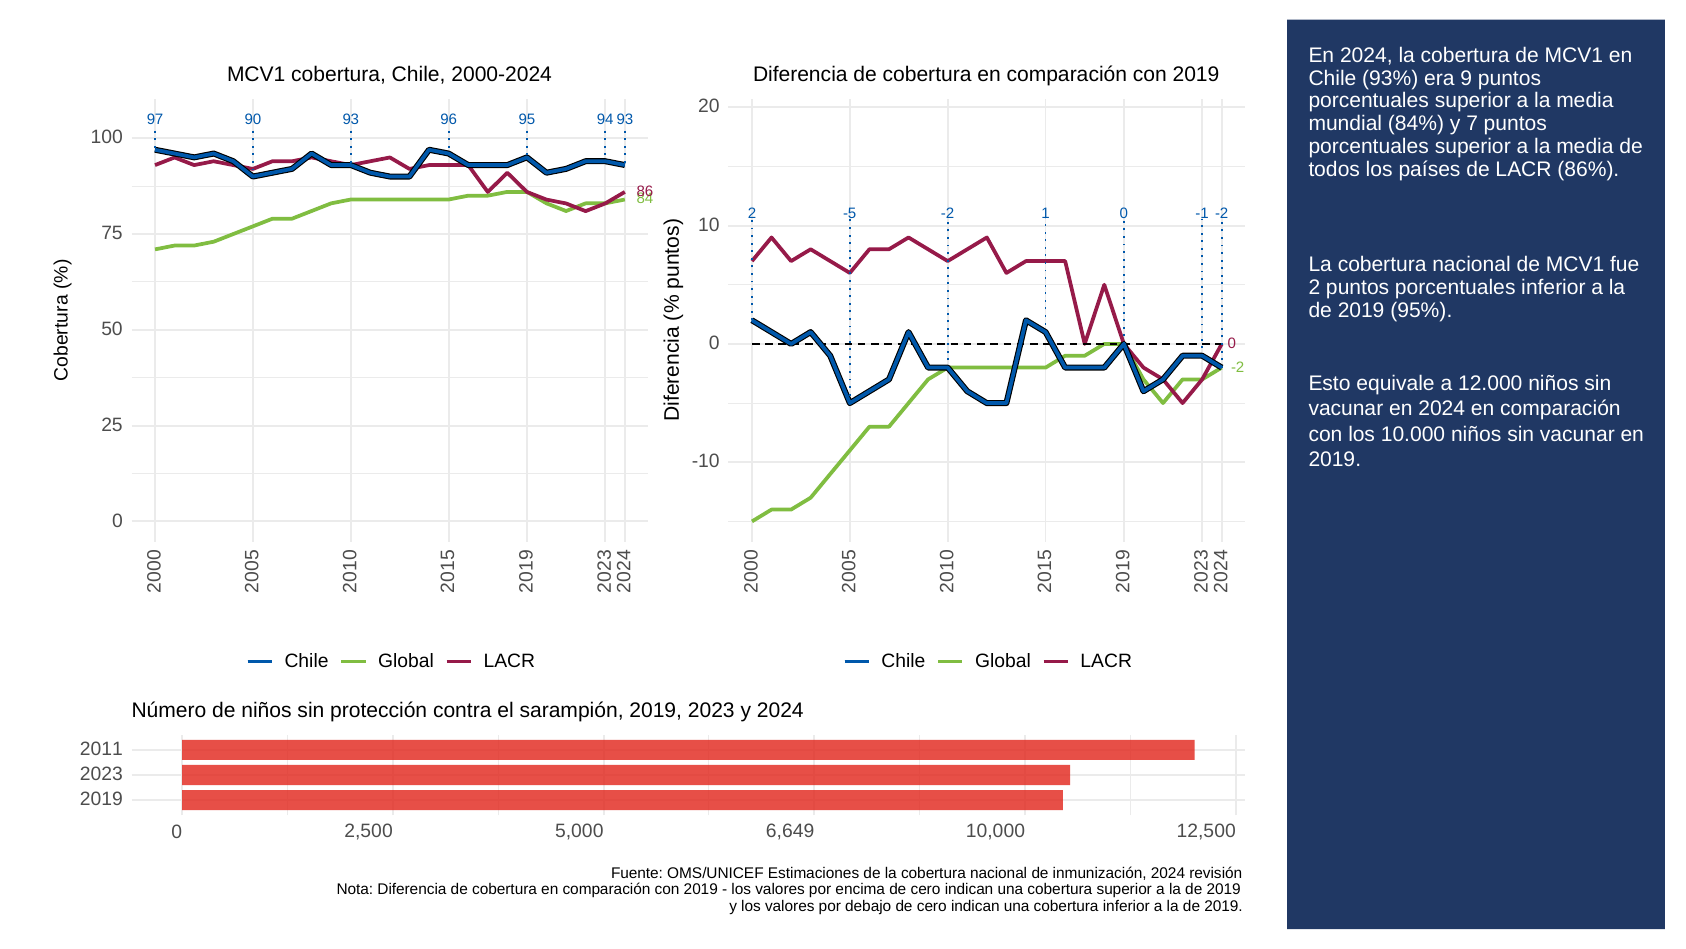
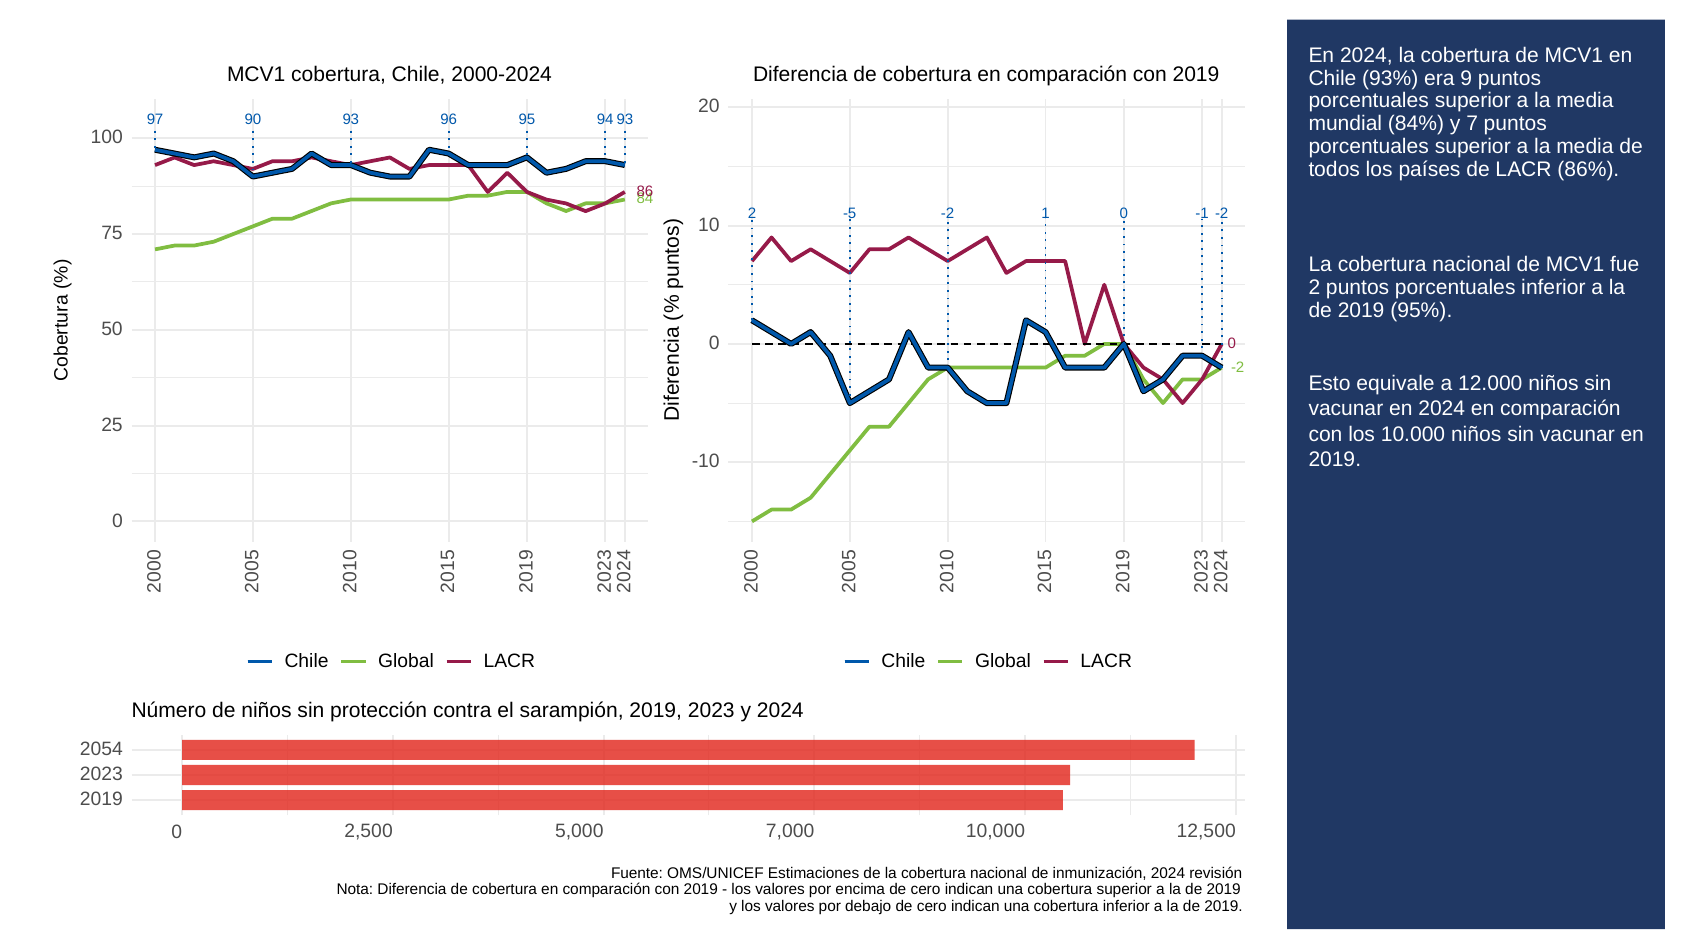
2011: 2011 -> 2054 (101, 749)
6,649: 6,649 -> 7,000 (790, 830)
